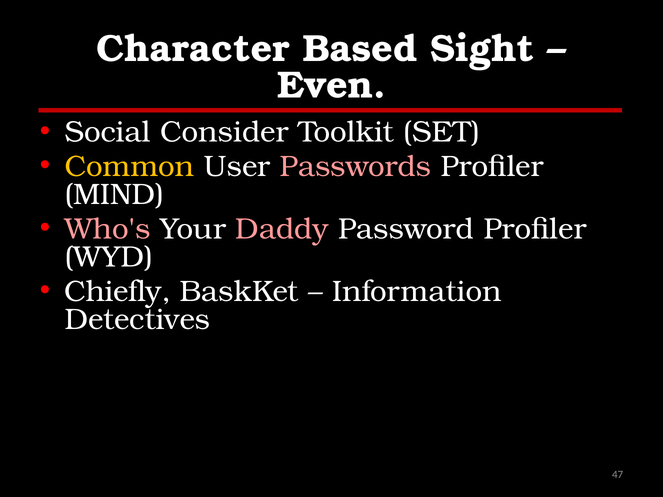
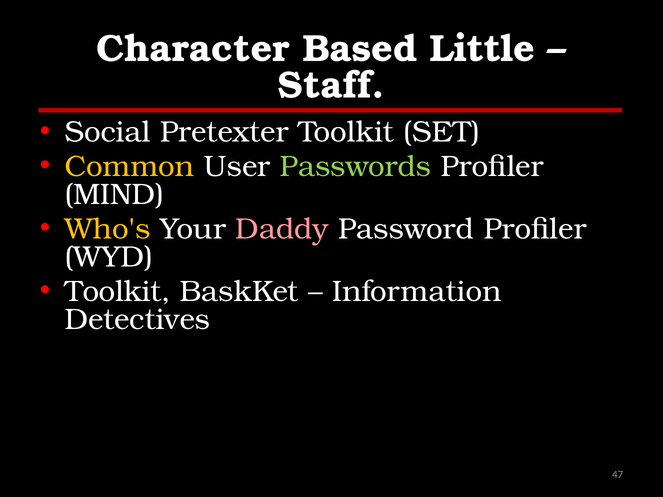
Sight: Sight -> Little (483, 49)
Even: Even -> Staff (331, 85)
Consider: Consider -> Pretexter (224, 132)
Passwords colour: pink -> light green (356, 166)
Who's colour: pink -> yellow (108, 229)
Chiefly: Chiefly -> Toolkit (118, 292)
